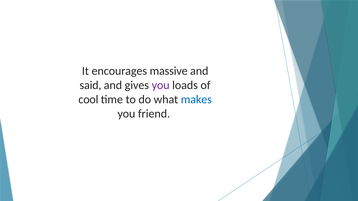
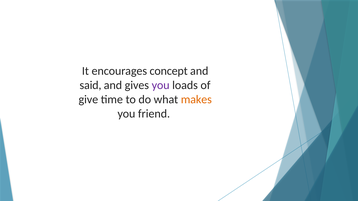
massive: massive -> concept (169, 71)
cool: cool -> give (88, 100)
makes colour: blue -> orange (196, 100)
